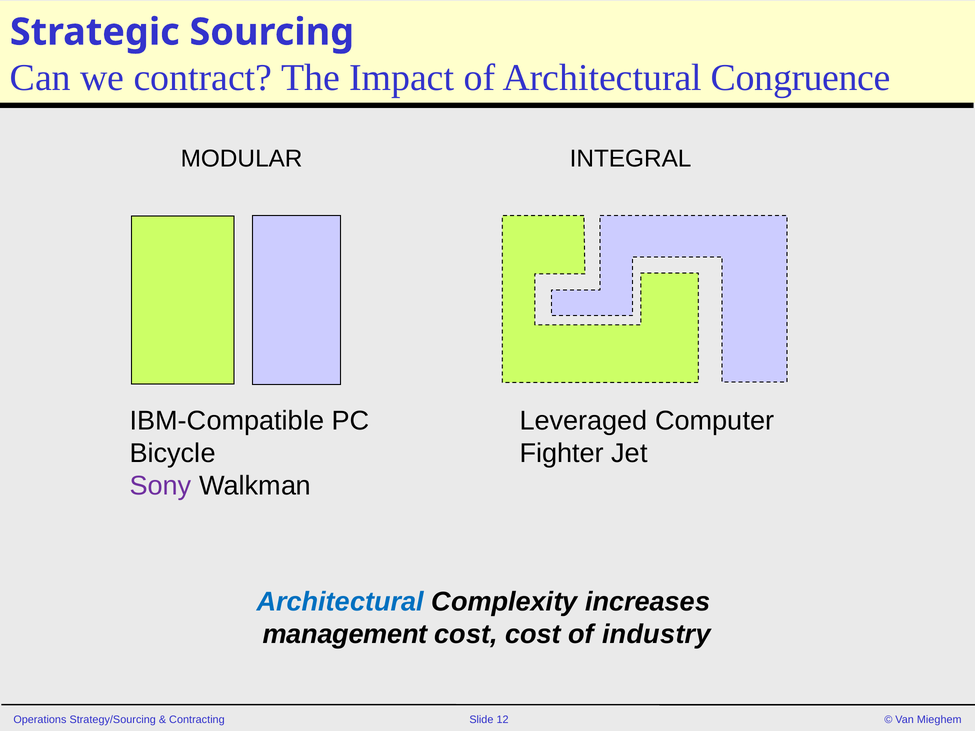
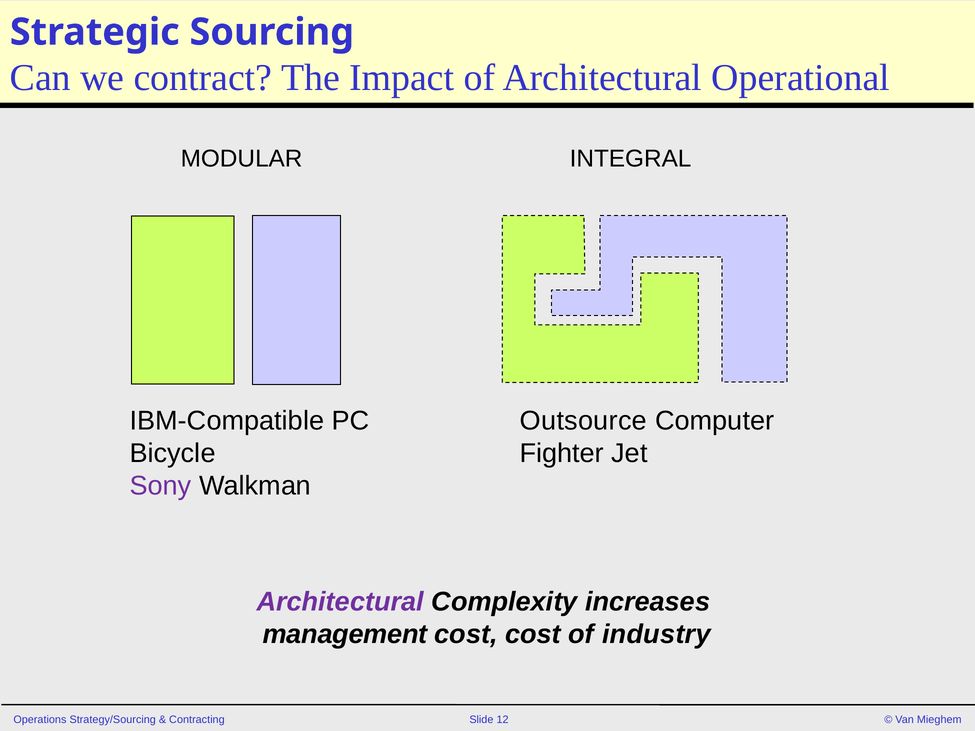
Congruence: Congruence -> Operational (801, 78)
Leveraged: Leveraged -> Outsource (583, 421)
Architectural colour: blue -> purple (340, 602)
